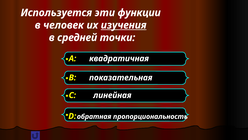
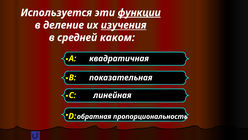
функции underline: none -> present (139, 13)
человек: человек -> деление (64, 25)
точки: точки -> каком (117, 37)
